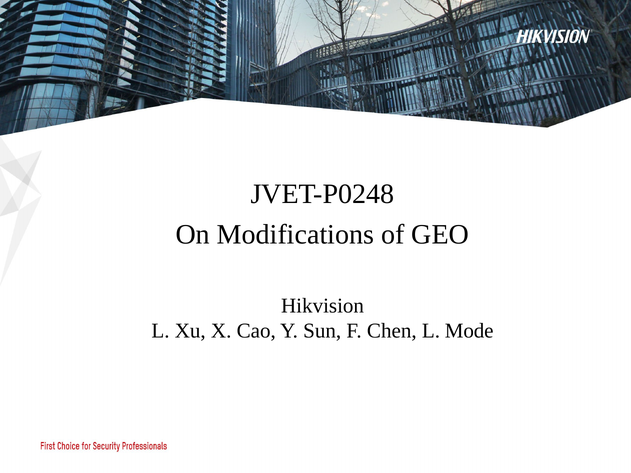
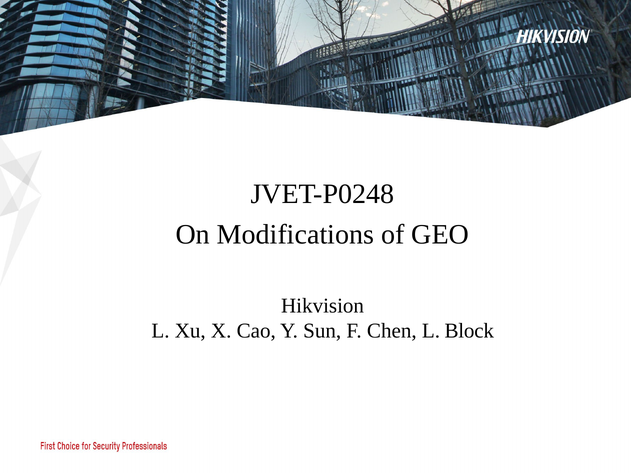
Mode: Mode -> Block (469, 331)
